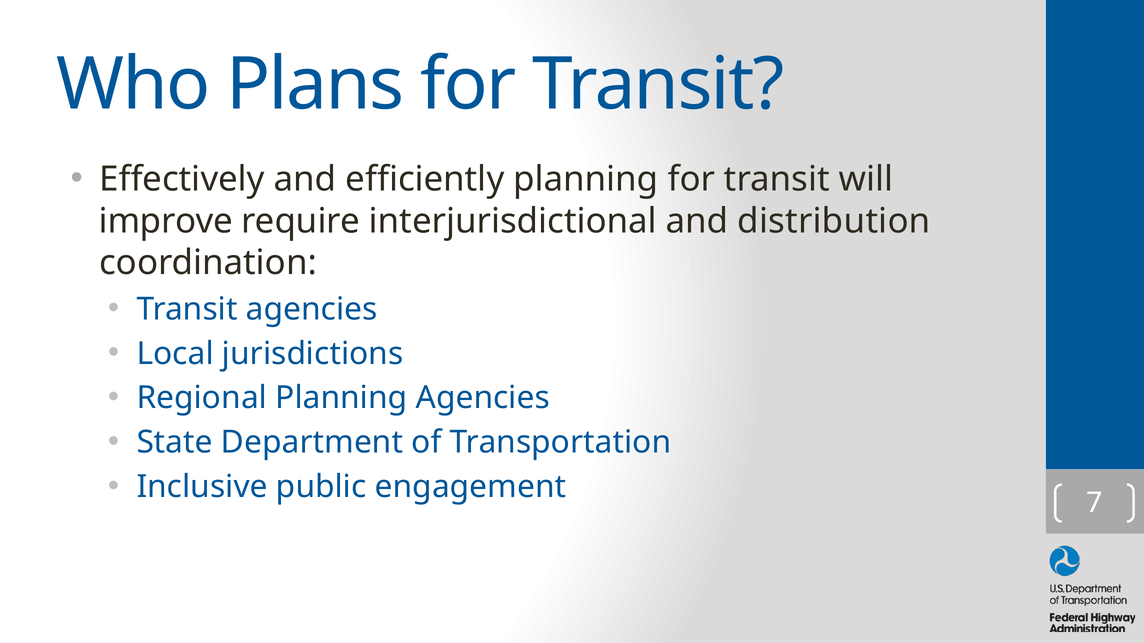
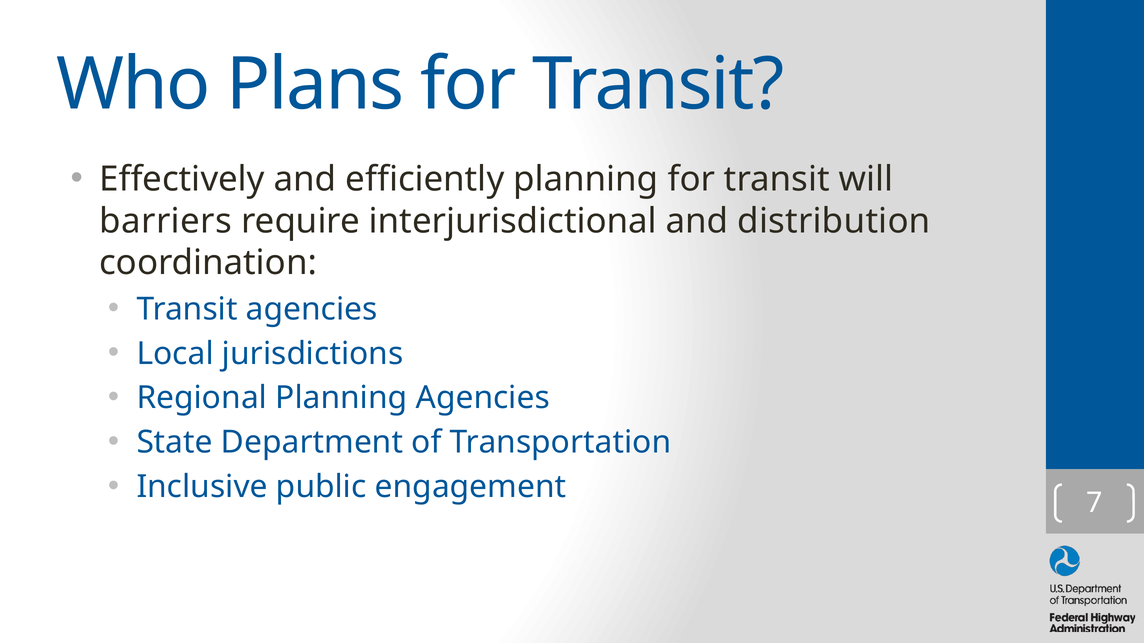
improve: improve -> barriers (166, 221)
